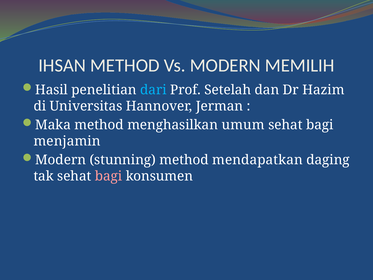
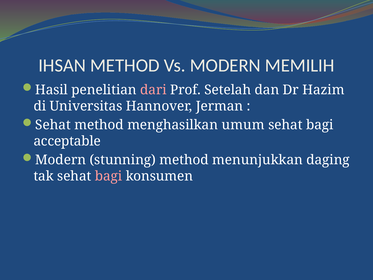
dari colour: light blue -> pink (153, 90)
Maka: Maka -> Sehat (53, 125)
menjamin: menjamin -> acceptable (67, 141)
mendapatkan: mendapatkan -> menunjukkan (257, 160)
